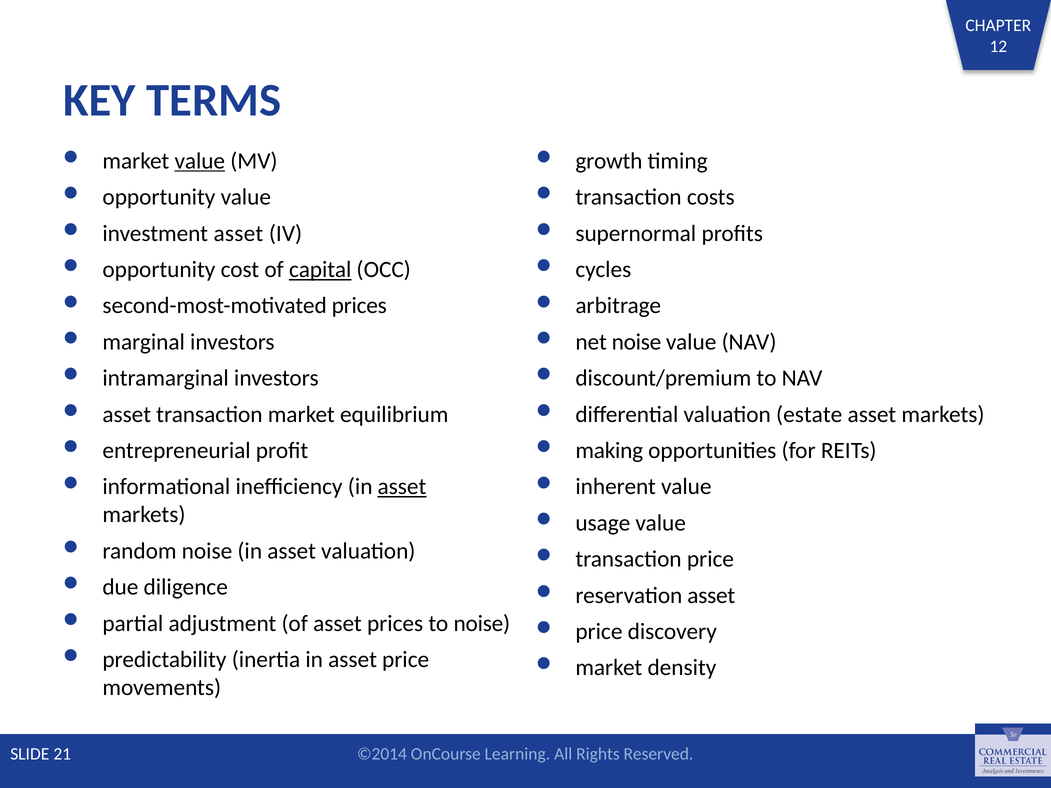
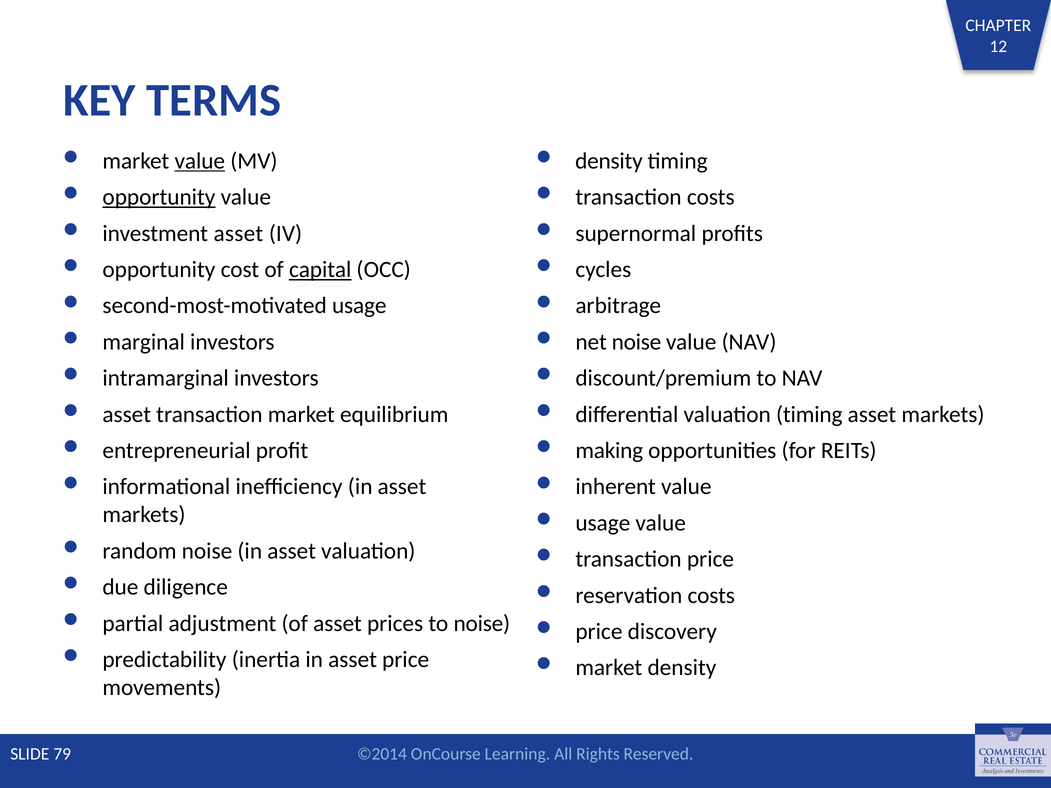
growth: growth -> density (609, 161)
opportunity underline: none -> present (159, 197)
second-most-motivated prices: prices -> usage (359, 306)
valuation estate: estate -> timing (809, 414)
asset underline: present -> none (402, 487)
reservation asset: asset -> costs (711, 596)
21: 21 -> 79 (62, 754)
